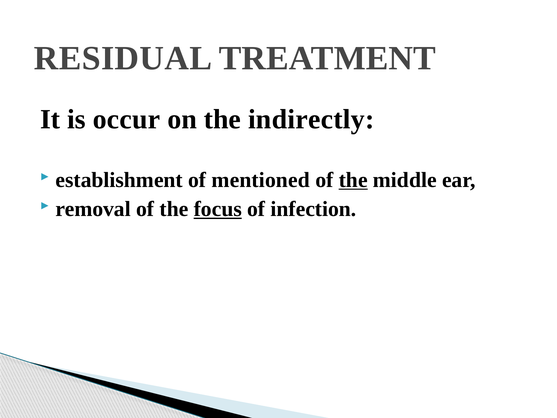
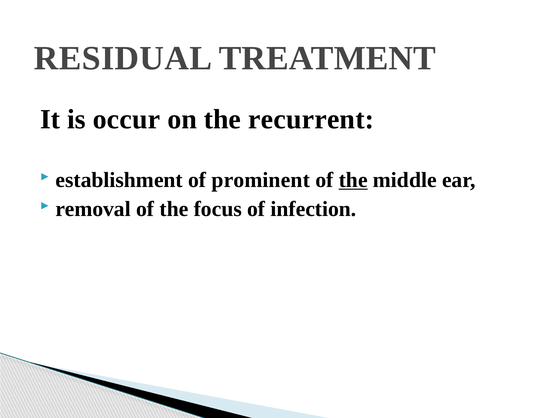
indirectly: indirectly -> recurrent (311, 119)
mentioned: mentioned -> prominent (261, 180)
focus underline: present -> none (218, 209)
